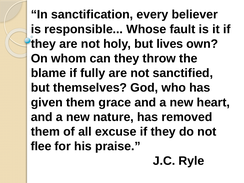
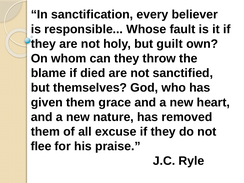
lives: lives -> guilt (170, 44)
fully: fully -> died (93, 73)
